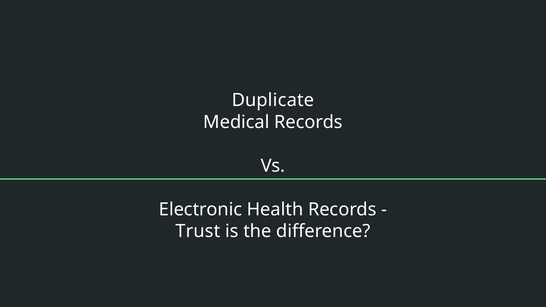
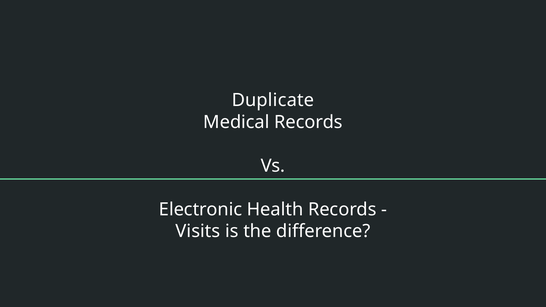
Trust: Trust -> Visits (198, 231)
